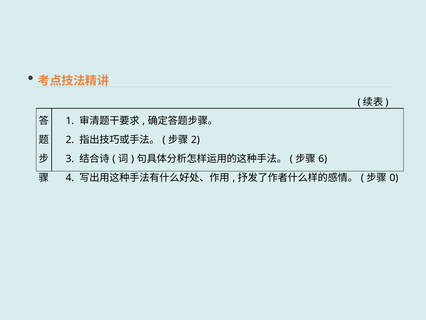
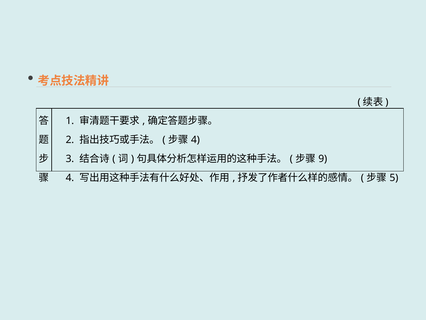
2: 2 -> 4 (195, 140)
6: 6 -> 9 (323, 159)
0: 0 -> 5 (394, 178)
